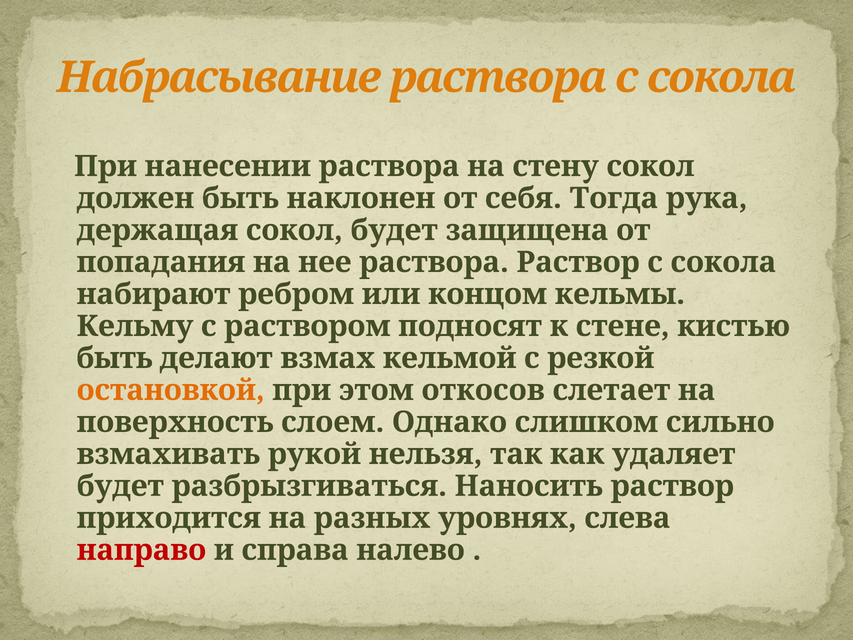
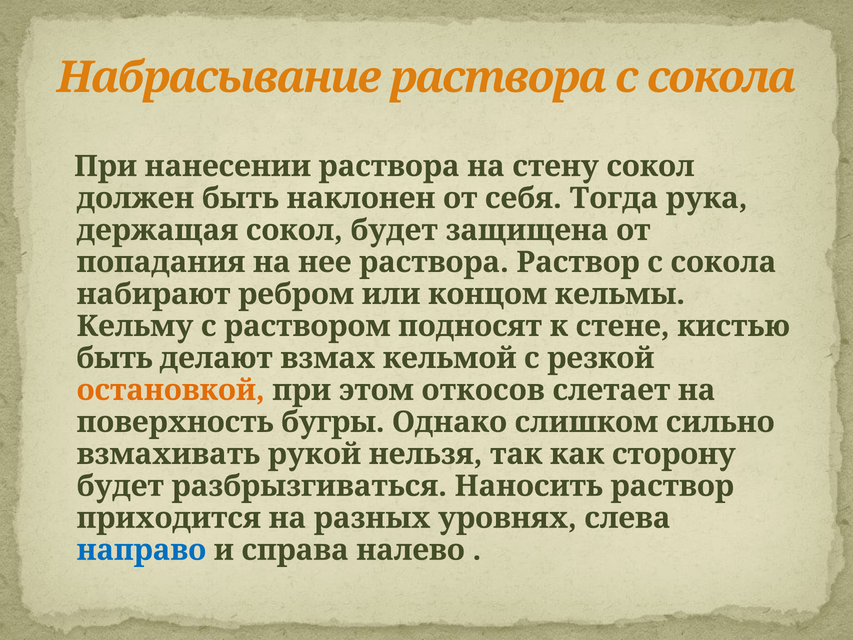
слоем: слоем -> бугры (333, 422)
удаляет: удаляет -> сторону (674, 454)
направо colour: red -> blue (141, 550)
